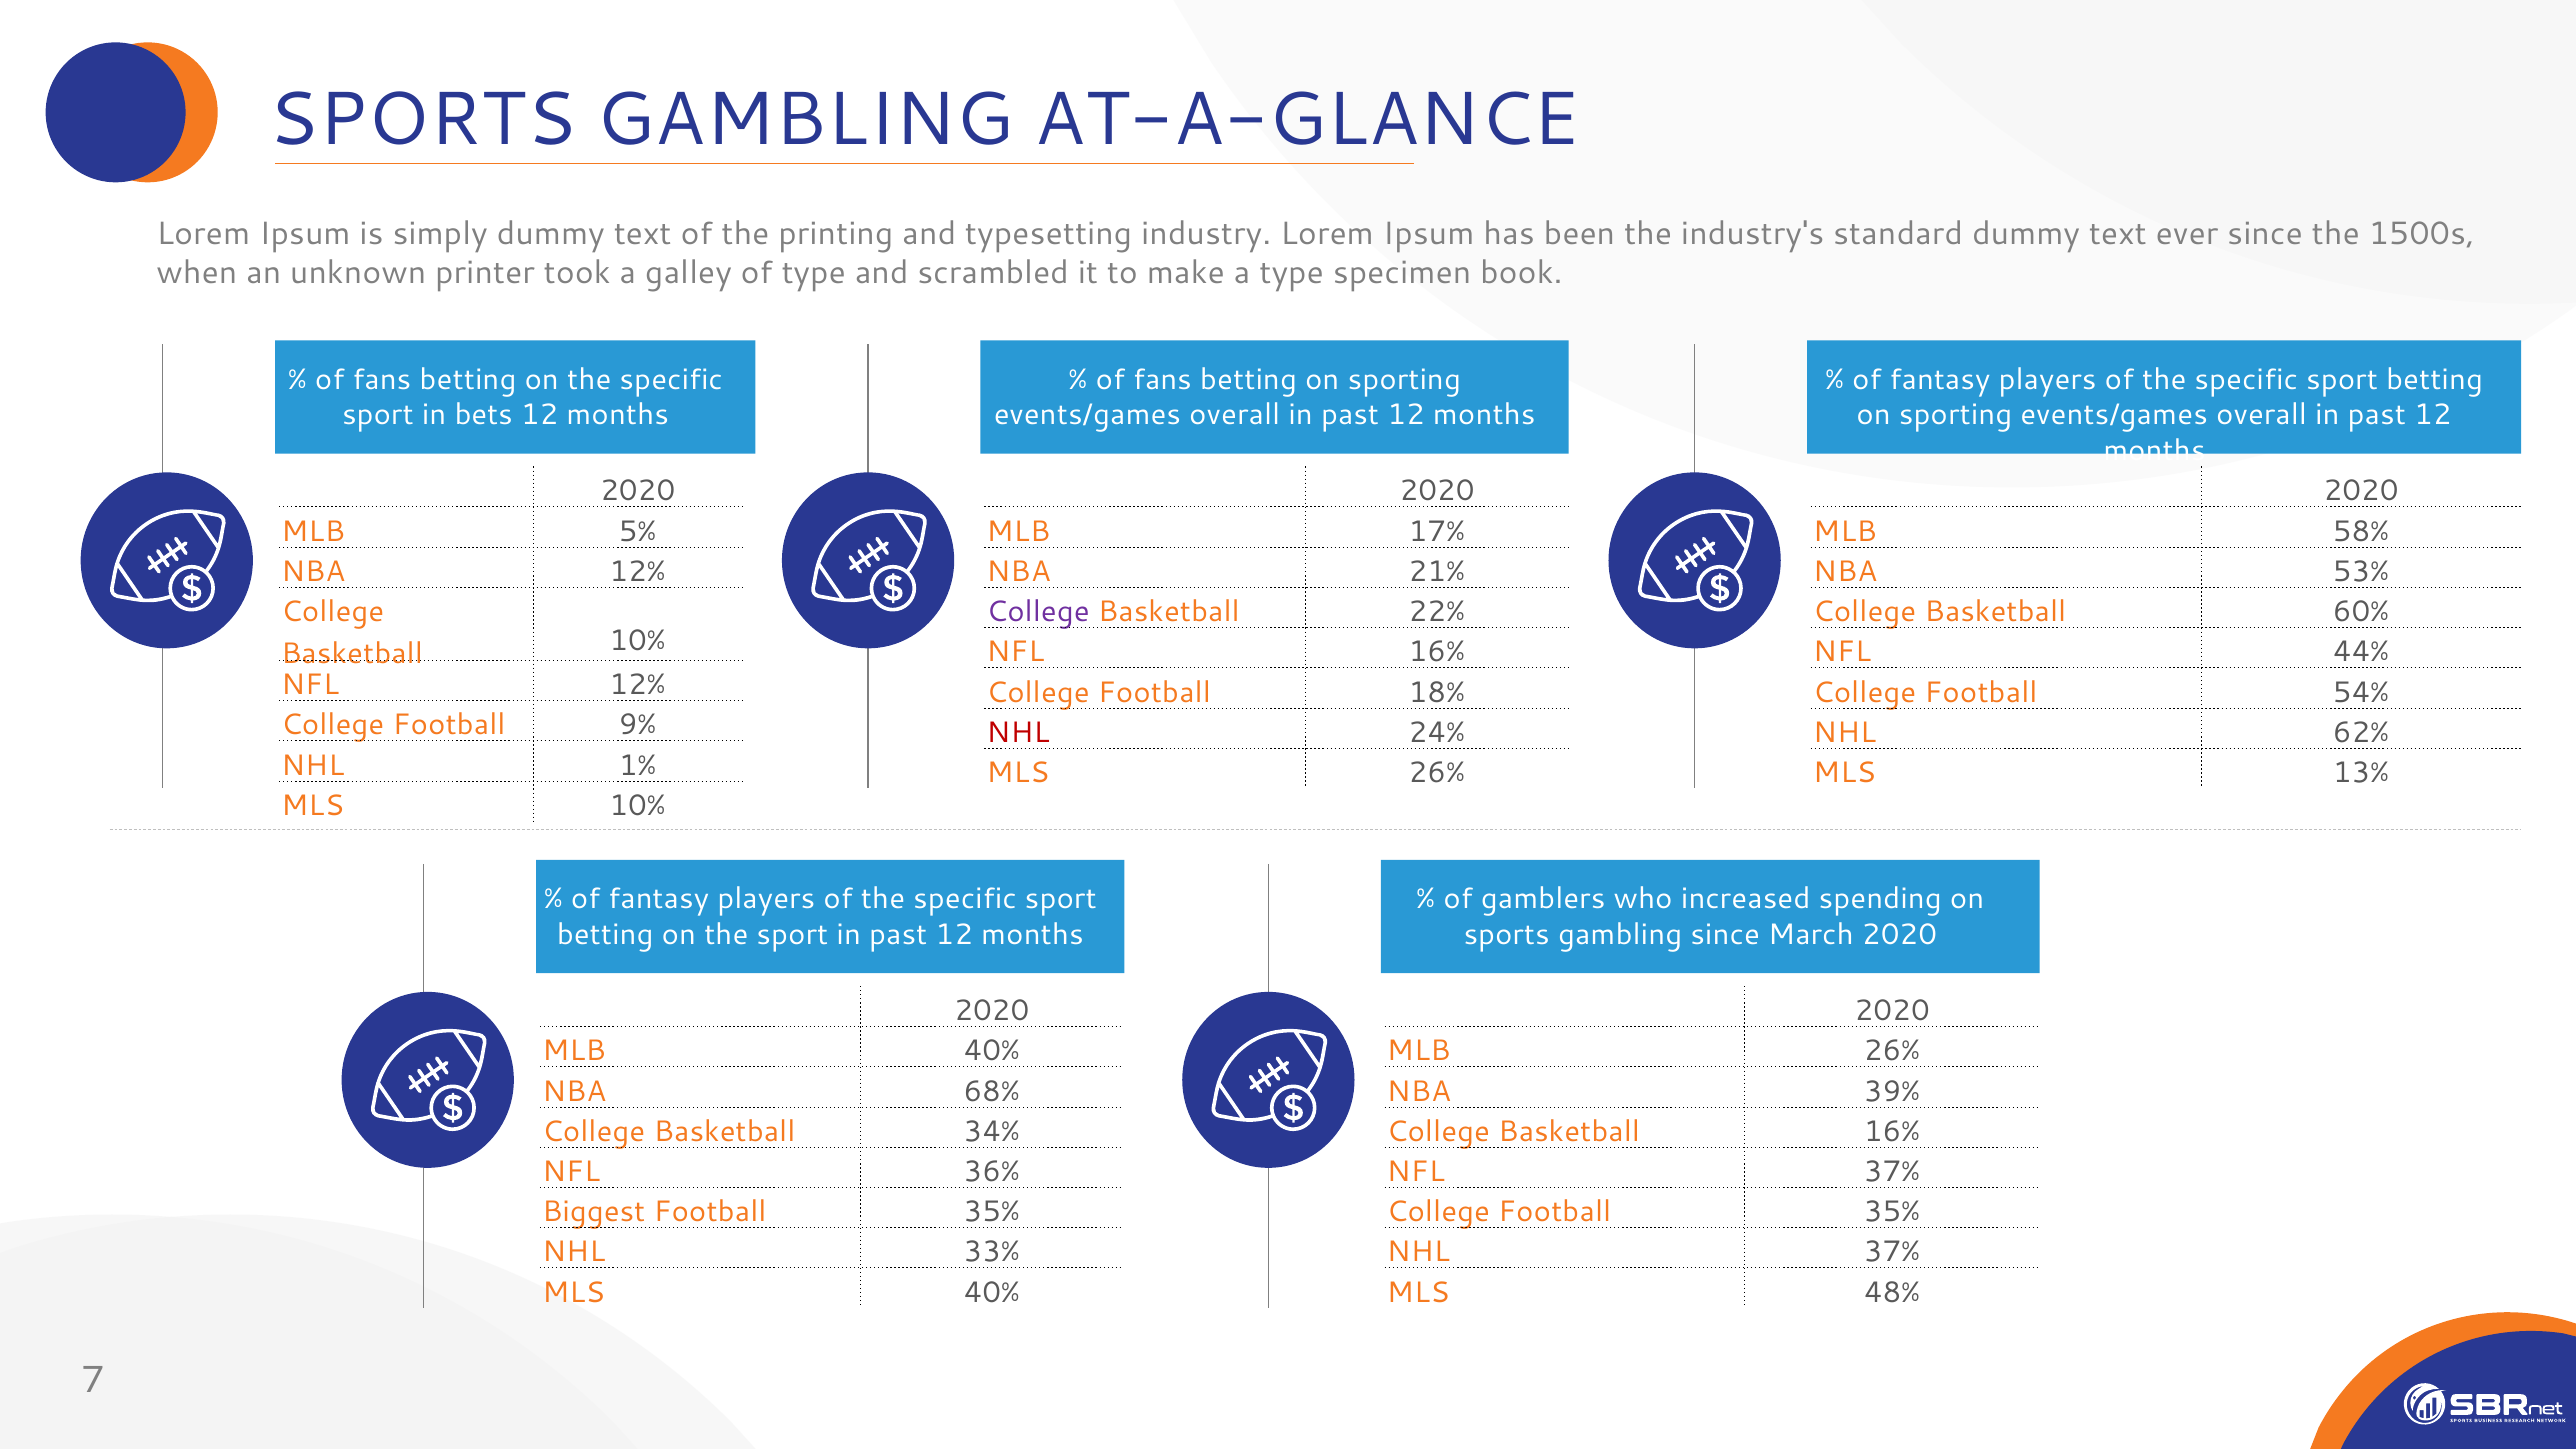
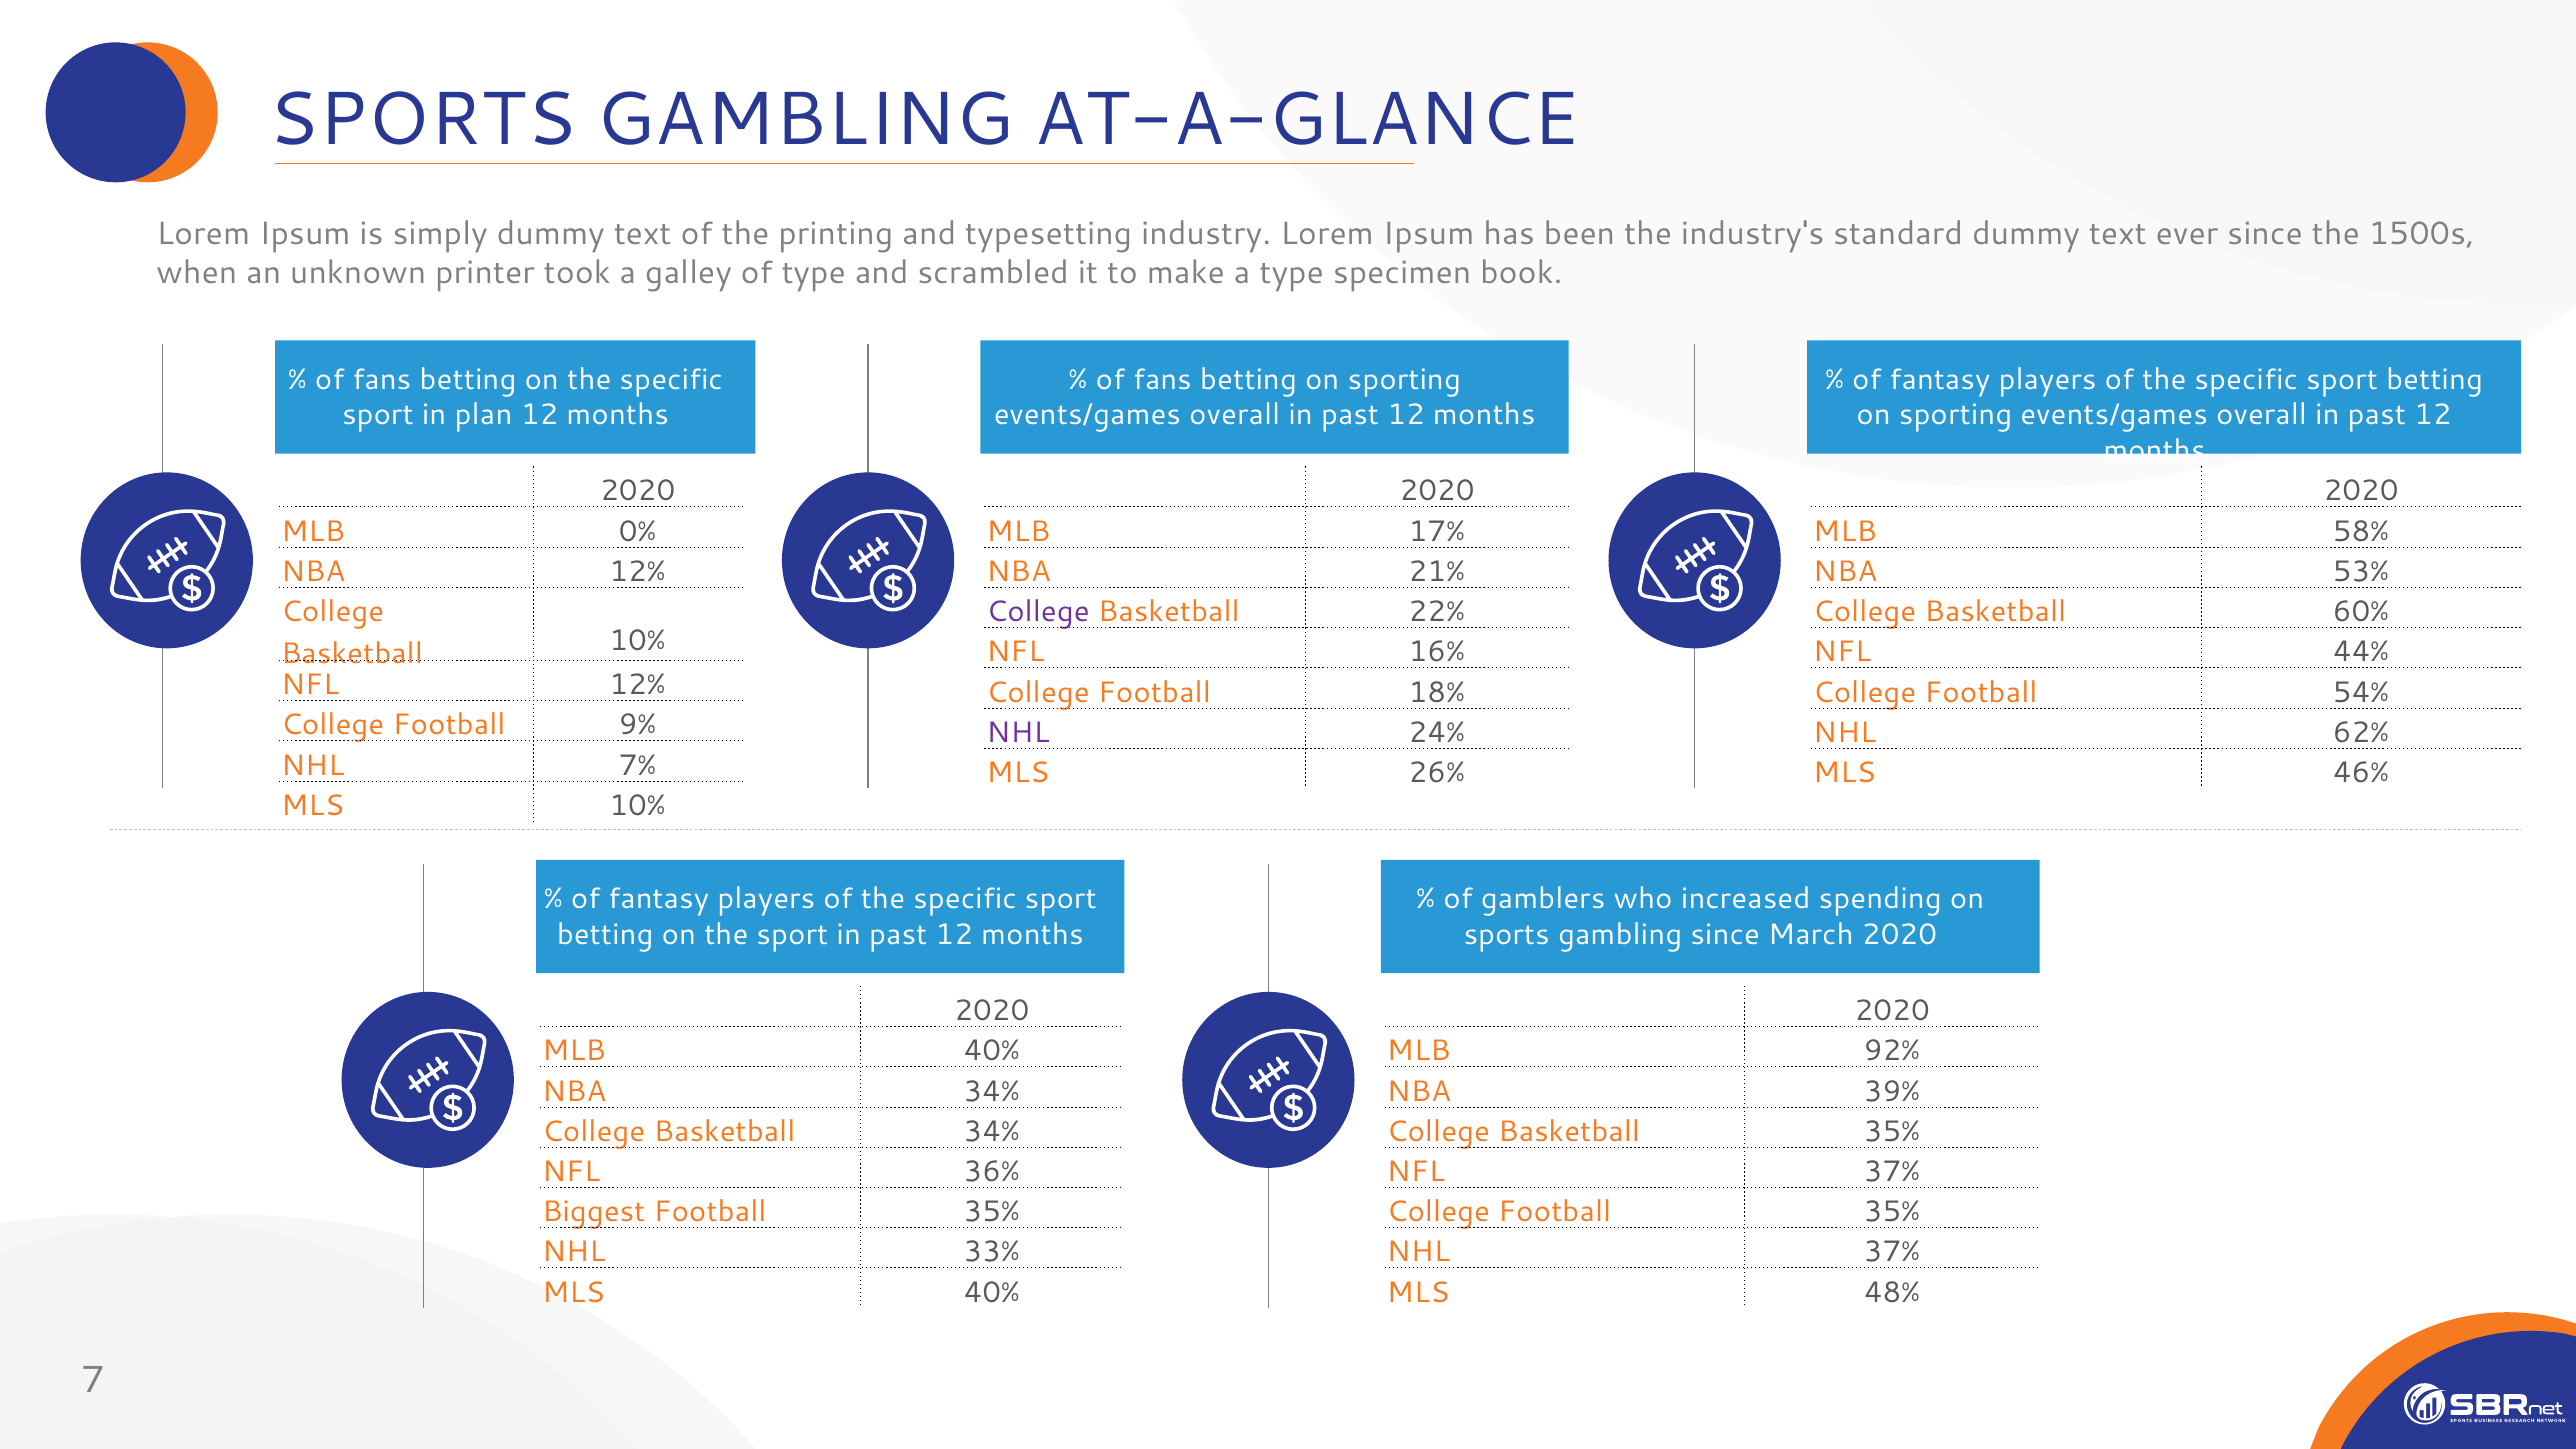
bets: bets -> plan (484, 415)
5%: 5% -> 0% (638, 531)
NHL colour: red -> purple (1018, 733)
1%: 1% -> 7% (638, 765)
13%: 13% -> 46% (2361, 773)
MLB 26%: 26% -> 92% (1892, 1051)
NBA 68%: 68% -> 34% (992, 1091)
Basketball 16%: 16% -> 35% (1892, 1131)
